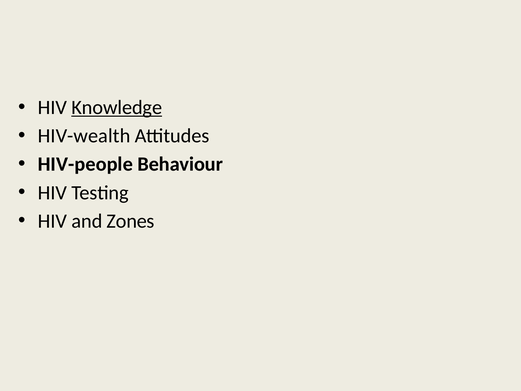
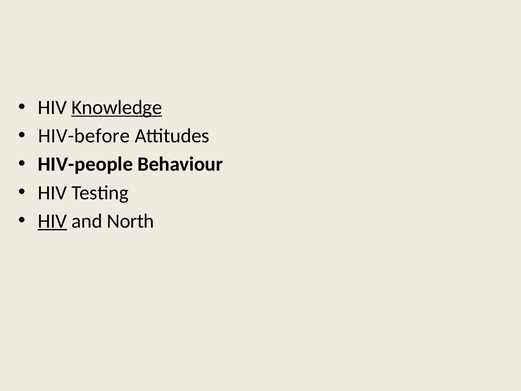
HIV-wealth: HIV-wealth -> HIV-before (84, 136)
HIV underline: none -> present (52, 221)
Zones: Zones -> North (131, 221)
